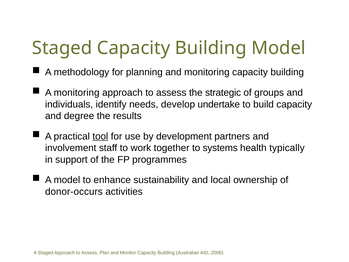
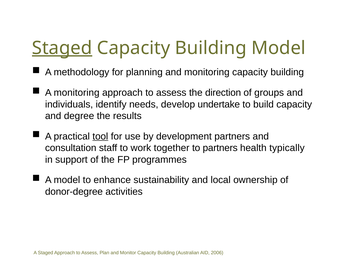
Staged underline: none -> present (62, 48)
strategic: strategic -> direction (223, 93)
involvement: involvement -> consultation (71, 148)
to systems: systems -> partners (220, 148)
donor-occurs: donor-occurs -> donor-degree (74, 191)
